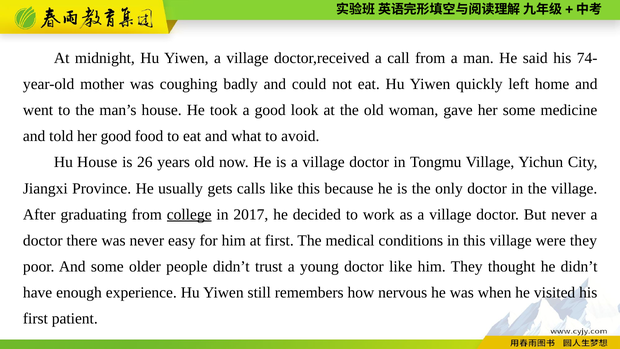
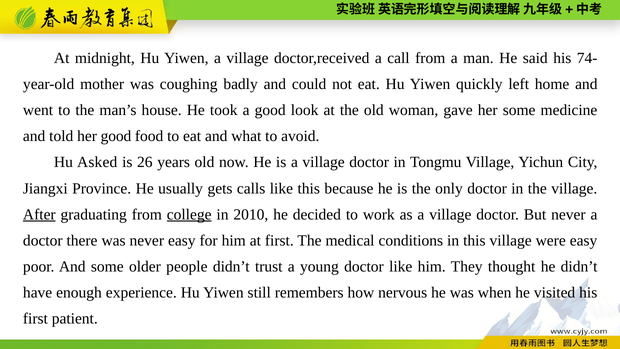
Hu House: House -> Asked (97, 162)
After underline: none -> present (39, 214)
2017: 2017 -> 2010 (251, 214)
were they: they -> easy (584, 240)
